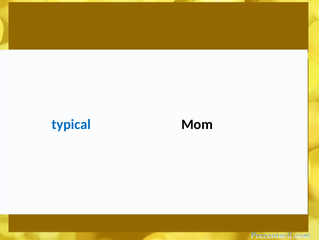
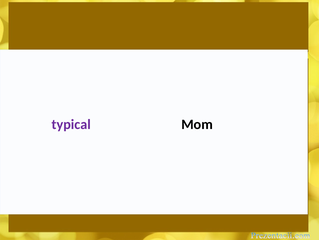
typical colour: blue -> purple (71, 124)
